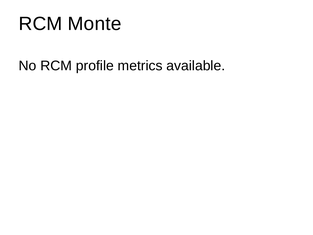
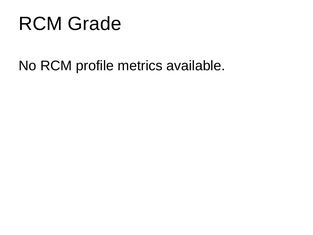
Monte: Monte -> Grade (95, 24)
